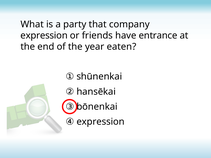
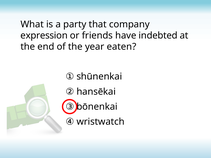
entrance: entrance -> indebted (158, 36)
④ expression: expression -> wristwatch (101, 122)
